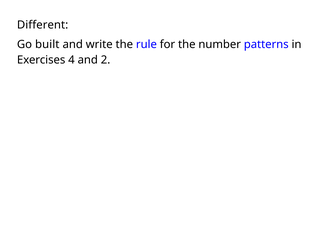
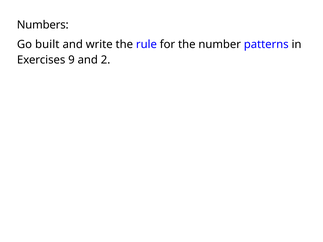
Different: Different -> Numbers (43, 25)
4: 4 -> 9 (71, 60)
